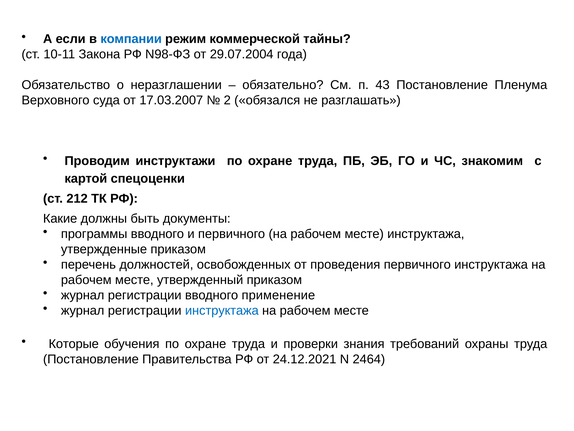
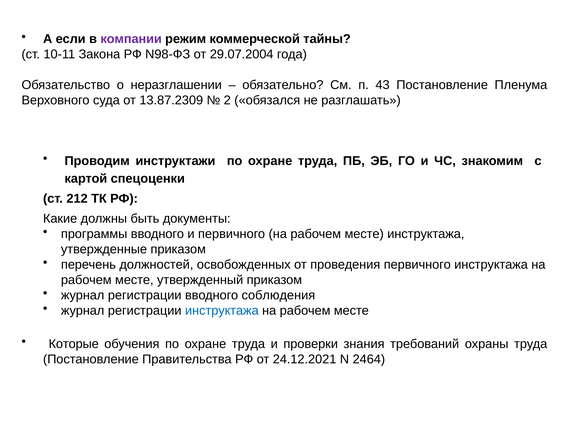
компании colour: blue -> purple (131, 39)
17.03.2007: 17.03.2007 -> 13.87.2309 (171, 100)
применение: применение -> соблюдения (278, 295)
